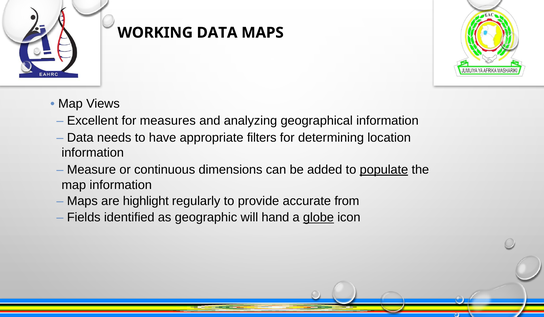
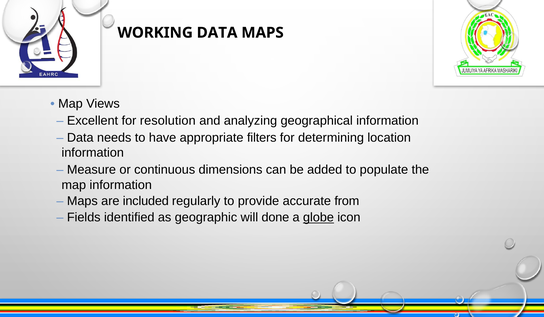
measures: measures -> resolution (168, 121)
populate underline: present -> none (384, 170)
highlight: highlight -> included (146, 201)
hand: hand -> done (275, 218)
